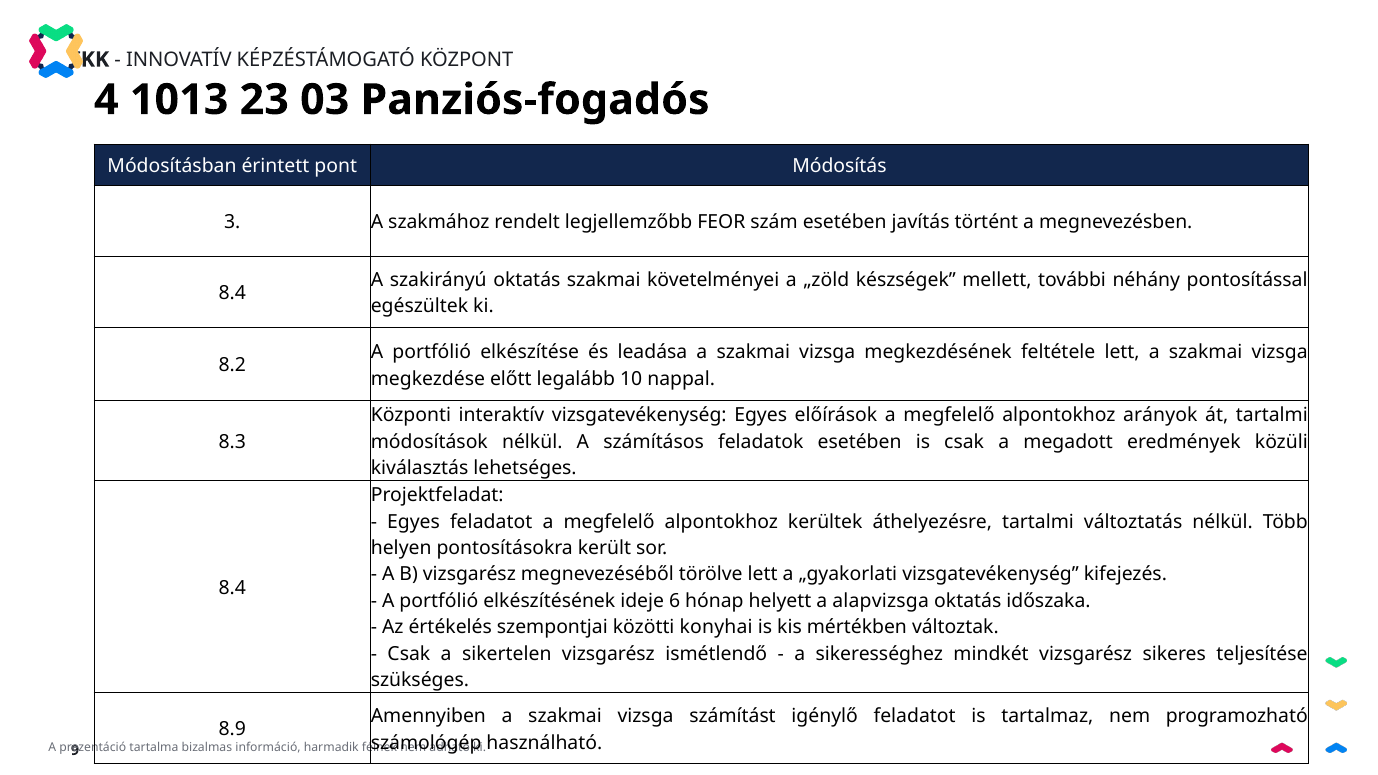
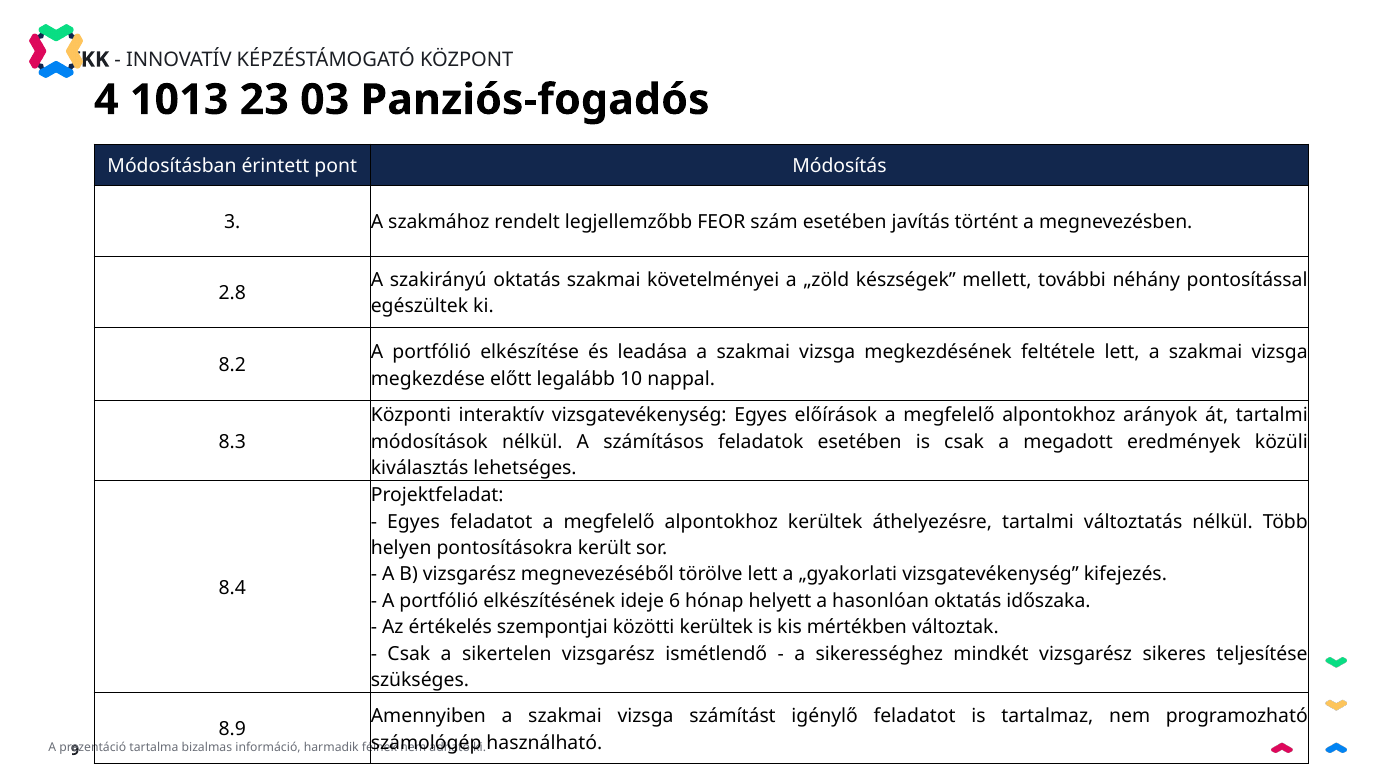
8.4: 8.4 -> 2.8 (232, 293)
alapvizsga: alapvizsga -> hasonlóan (881, 601)
közötti konyhai: konyhai -> kerültek (716, 628)
